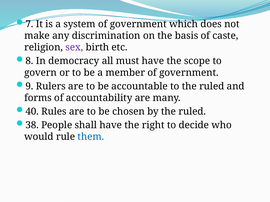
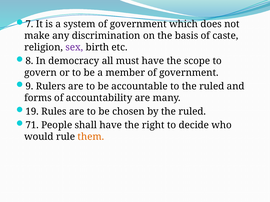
40: 40 -> 19 (32, 112)
38: 38 -> 71 (32, 125)
them colour: blue -> orange (91, 137)
